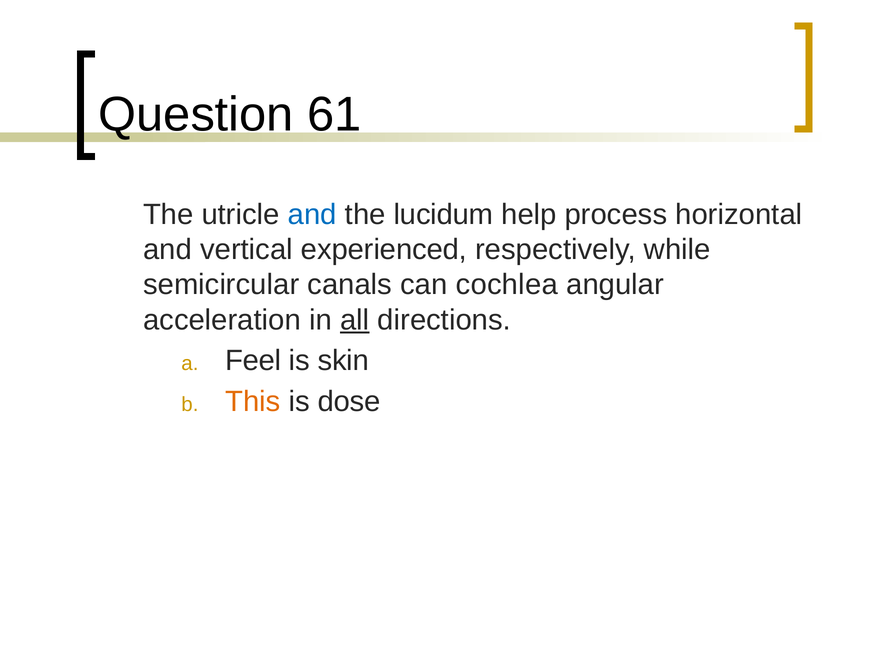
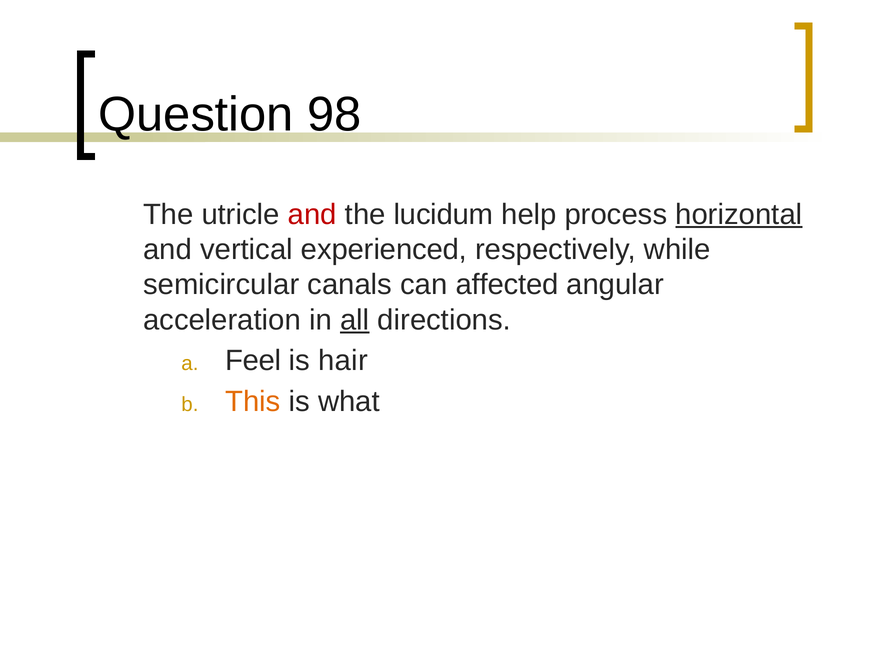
61: 61 -> 98 (334, 115)
and colour: blue -> red (312, 214)
horizontal underline: none -> present (739, 214)
cochlea: cochlea -> affected (507, 285)
skin: skin -> hair (343, 361)
dose: dose -> what (349, 402)
